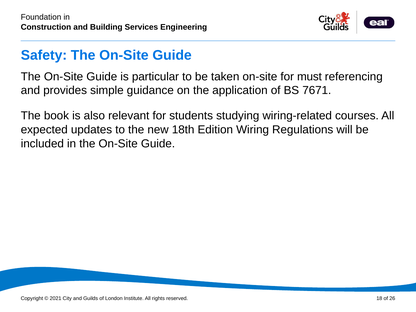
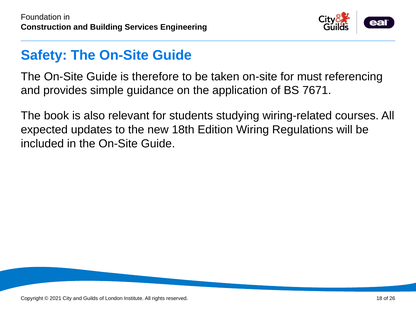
particular: particular -> therefore (155, 77)
